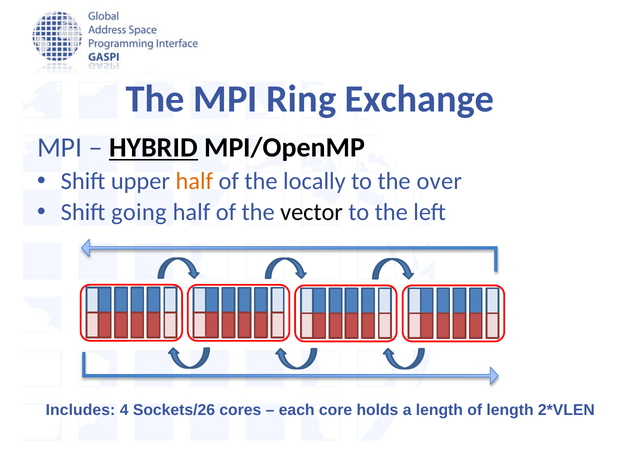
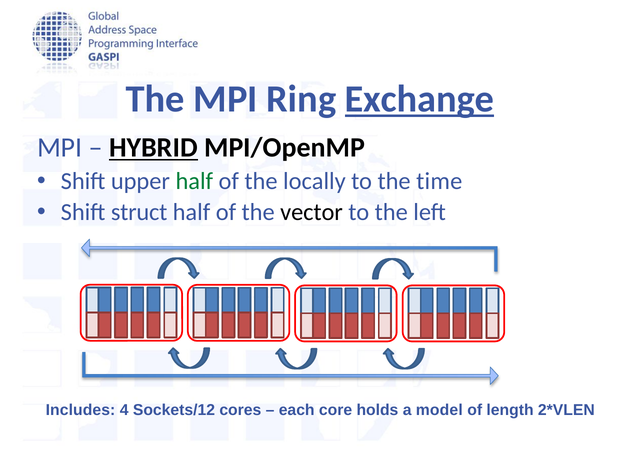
Exchange underline: none -> present (419, 99)
half colour: orange -> green (194, 181)
over: over -> time (439, 181)
going: going -> struct (139, 212)
Sockets/26: Sockets/26 -> Sockets/12 (174, 410)
a length: length -> model (439, 410)
